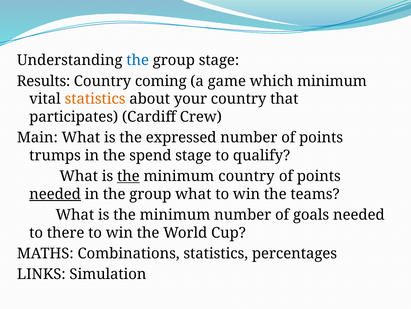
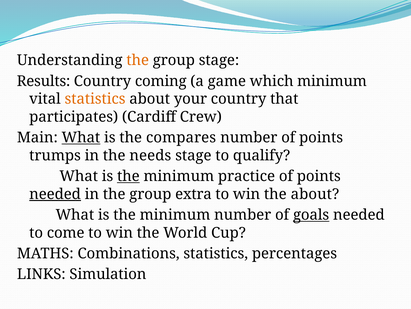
the colour: blue -> orange (138, 60)
What underline: none -> present (81, 137)
expressed: expressed -> compares (181, 137)
spend: spend -> needs (150, 155)
minimum country: country -> practice (246, 176)
group what: what -> extra (193, 194)
the teams: teams -> about (315, 194)
goals underline: none -> present (311, 214)
there: there -> come (66, 232)
